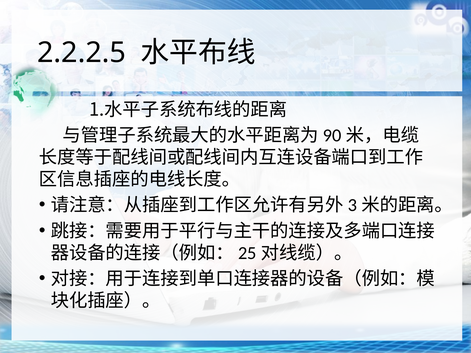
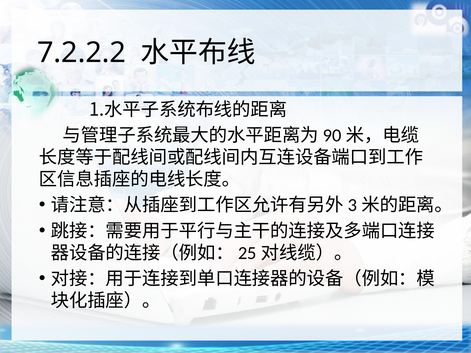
2.2.2.5: 2.2.2.5 -> 7.2.2.2 (82, 53)
